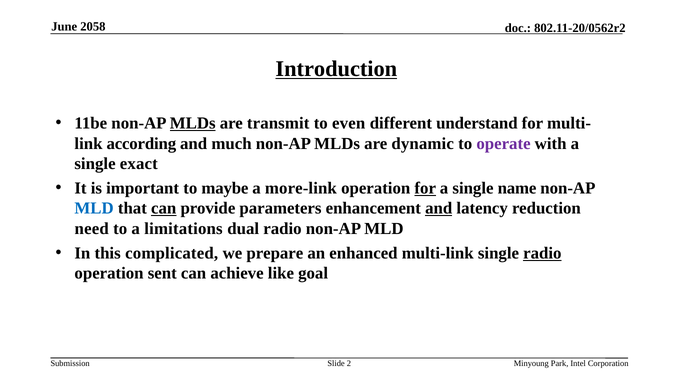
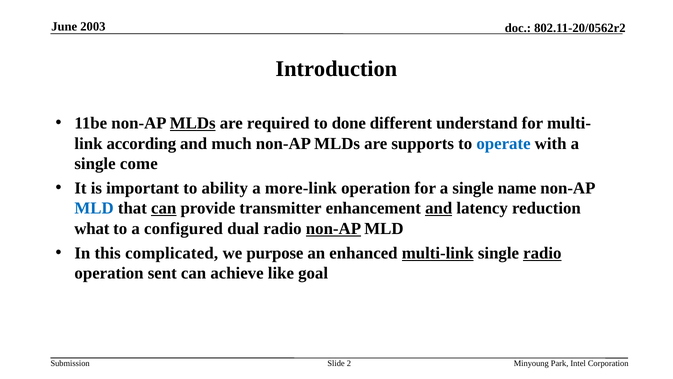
2058: 2058 -> 2003 (93, 27)
Introduction underline: present -> none (336, 69)
transmit: transmit -> required (278, 123)
even: even -> done (349, 123)
dynamic: dynamic -> supports (423, 143)
operate colour: purple -> blue (504, 143)
exact: exact -> come (139, 164)
maybe: maybe -> ability (225, 188)
for underline: present -> none (425, 188)
parameters: parameters -> transmitter (280, 208)
need: need -> what (92, 228)
limitations: limitations -> configured (184, 228)
non-AP underline: none -> present (333, 228)
prepare: prepare -> purpose (275, 253)
multi-link underline: none -> present (438, 253)
